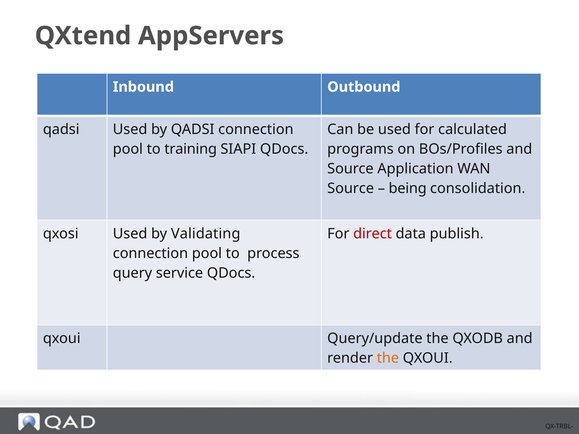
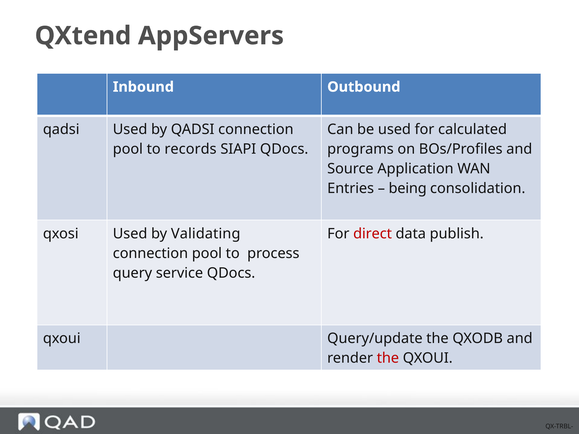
training: training -> records (191, 149)
Source: Source -> Entries (351, 189)
the colour: orange -> red (388, 358)
